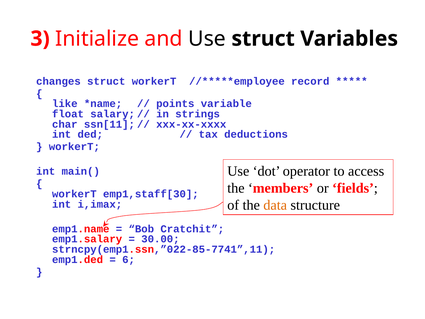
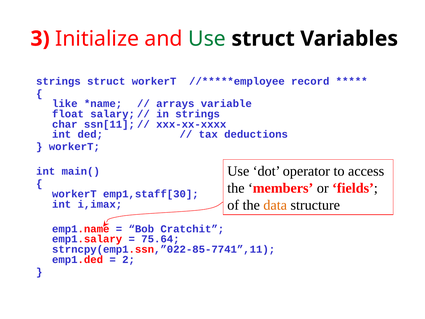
Use colour: black -> green (207, 39)
changes: changes -> strings (58, 81)
points: points -> arrays (175, 104)
30.00: 30.00 -> 75.64 (160, 239)
6: 6 -> 2 (129, 259)
